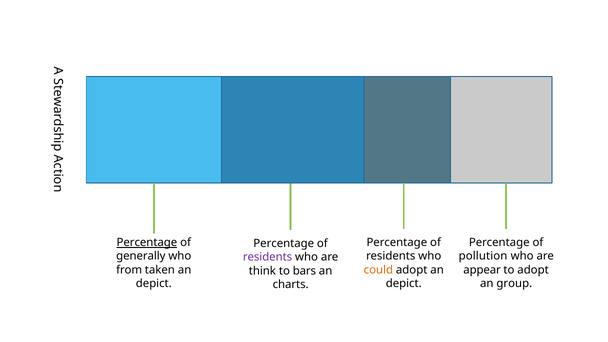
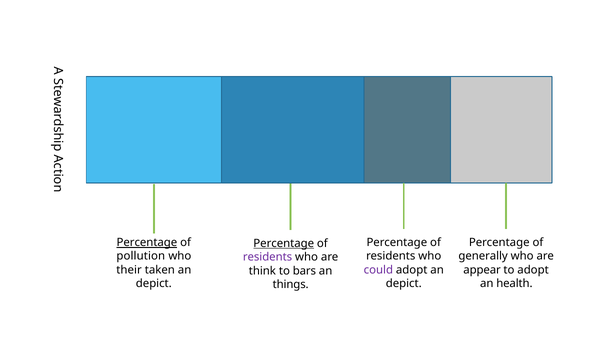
Percentage underline: none -> present (284, 243)
generally: generally -> pollution (141, 256)
pollution: pollution -> generally (483, 256)
from: from -> their (129, 270)
could colour: orange -> purple (378, 270)
group: group -> health (514, 284)
charts: charts -> things (291, 284)
